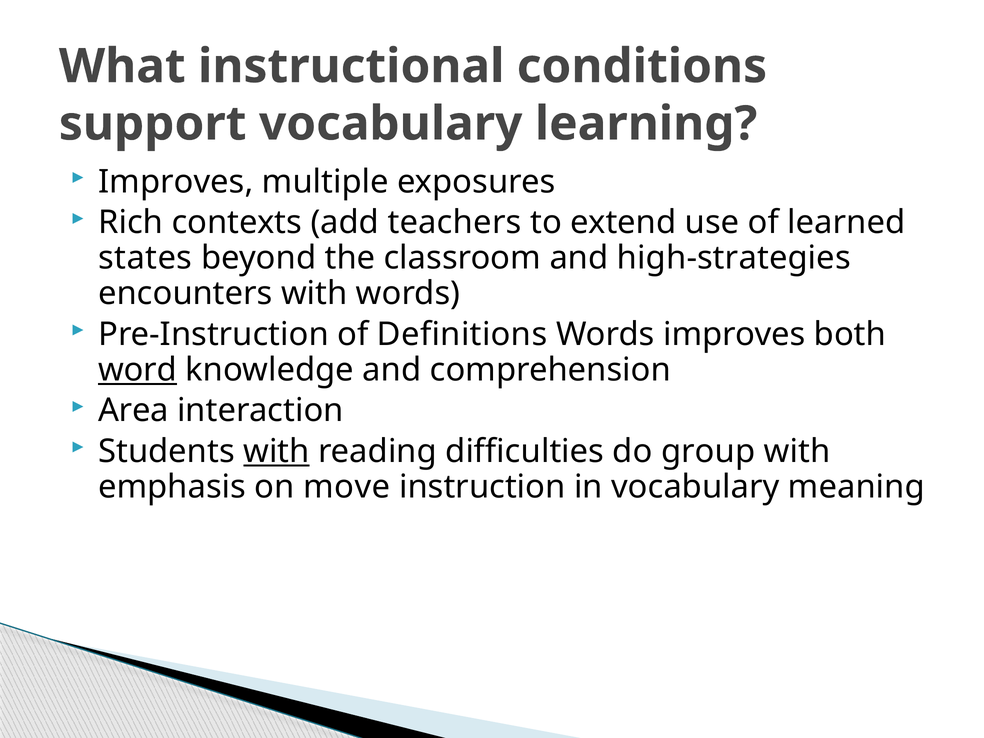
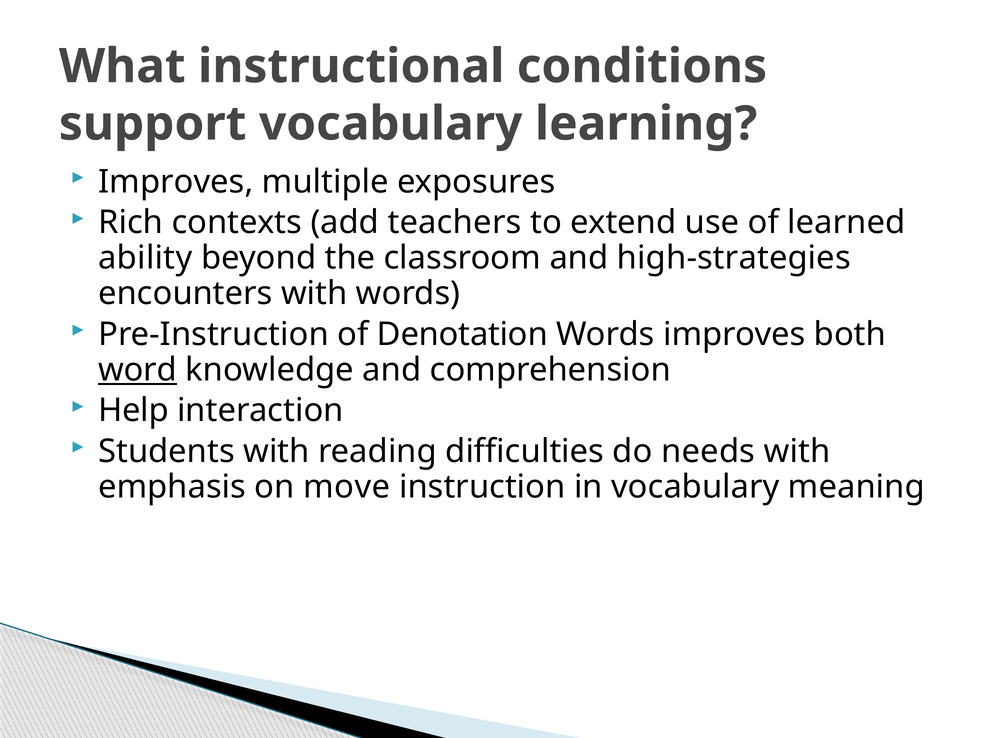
states: states -> ability (145, 258)
Definitions: Definitions -> Denotation (462, 334)
Area: Area -> Help (134, 411)
with underline: present -> none (276, 451)
group: group -> needs (708, 451)
